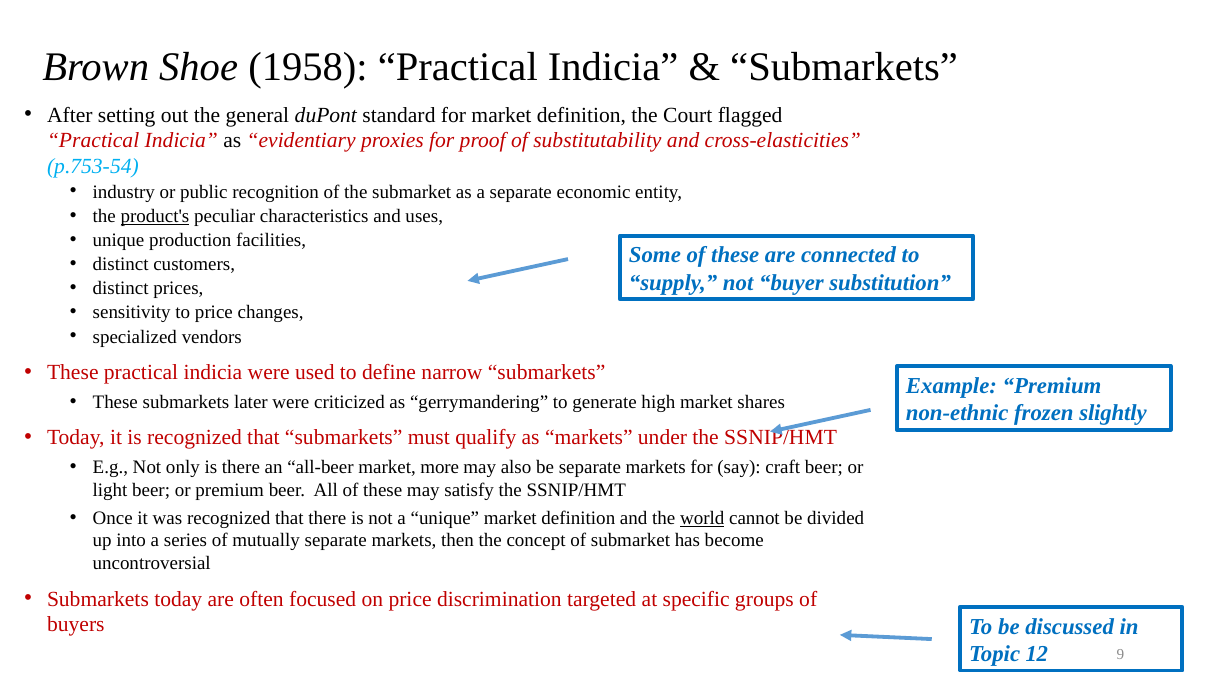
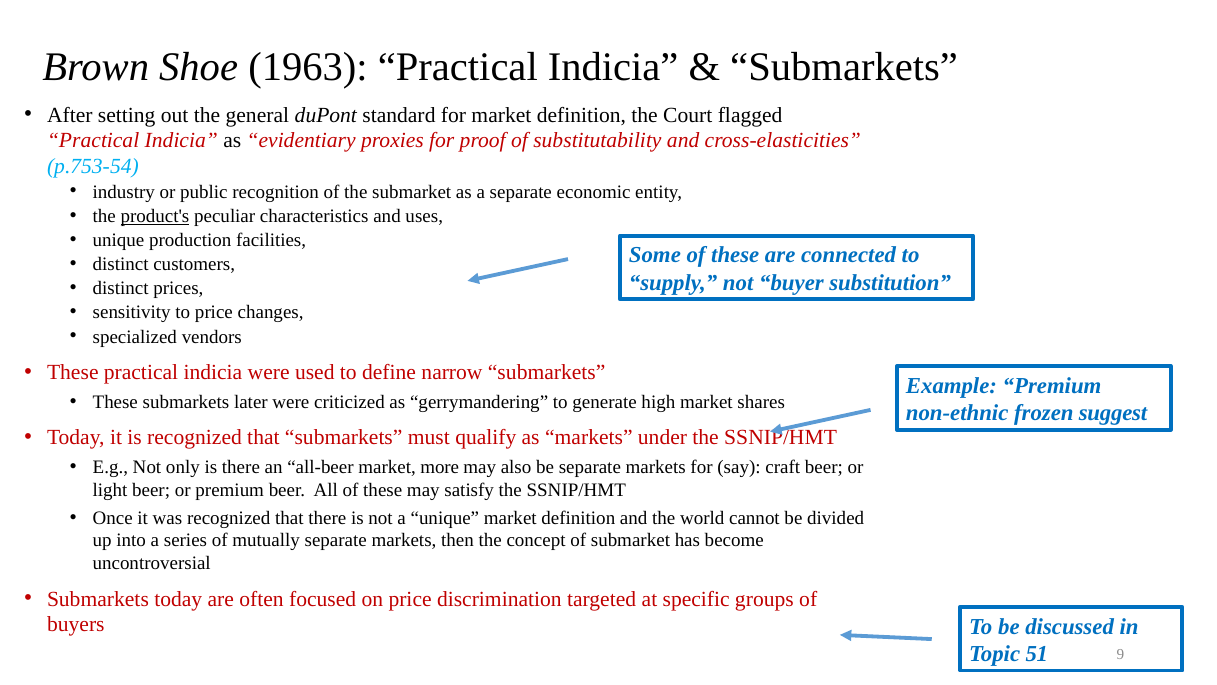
1958: 1958 -> 1963 (308, 67)
slightly: slightly -> suggest (1113, 413)
world underline: present -> none (702, 518)
12: 12 -> 51 (1037, 654)
